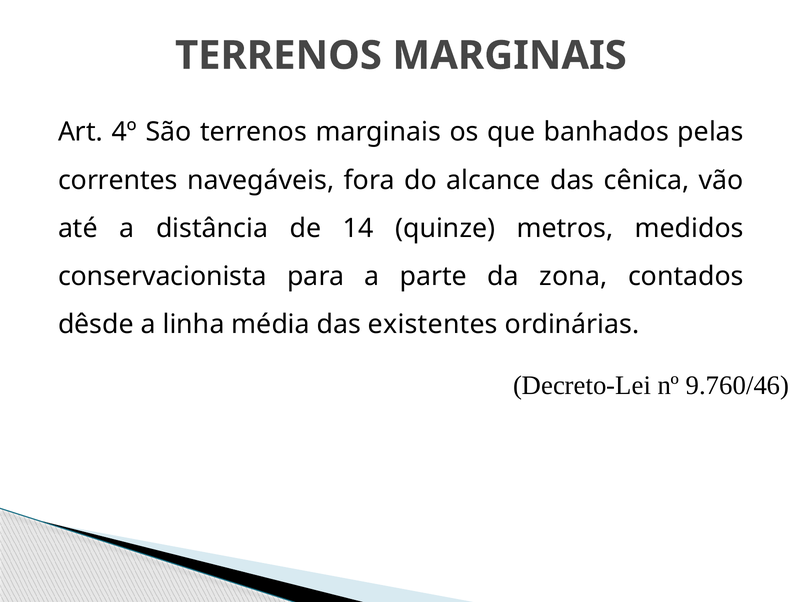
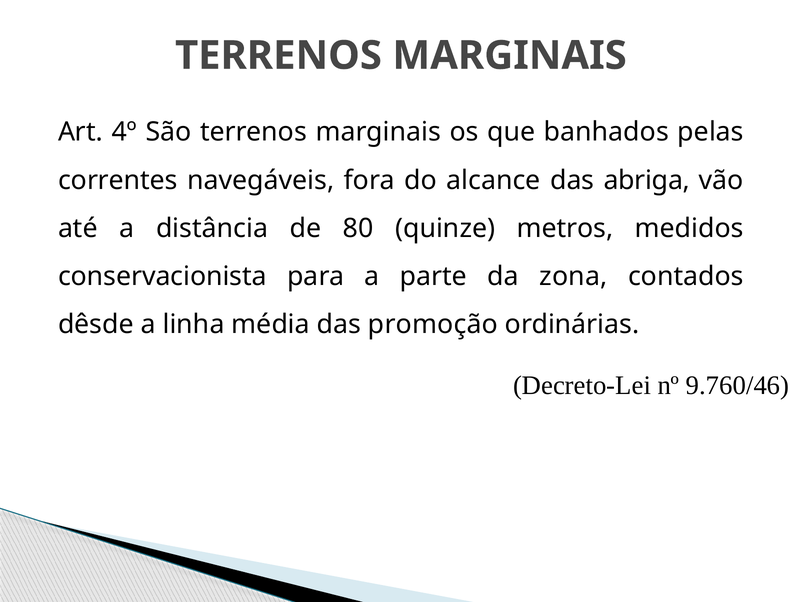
cênica: cênica -> abriga (647, 180)
14: 14 -> 80 (358, 228)
existentes: existentes -> promoção (433, 324)
